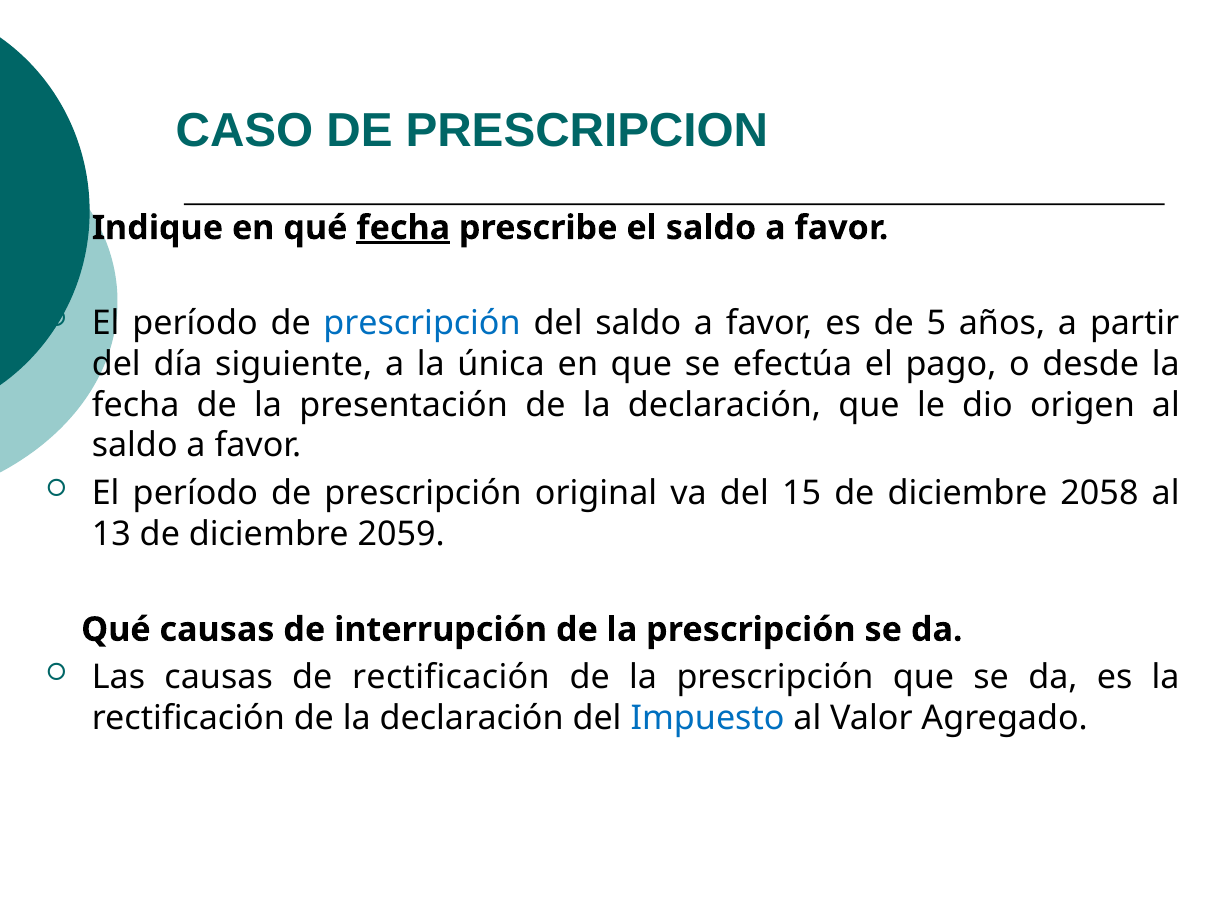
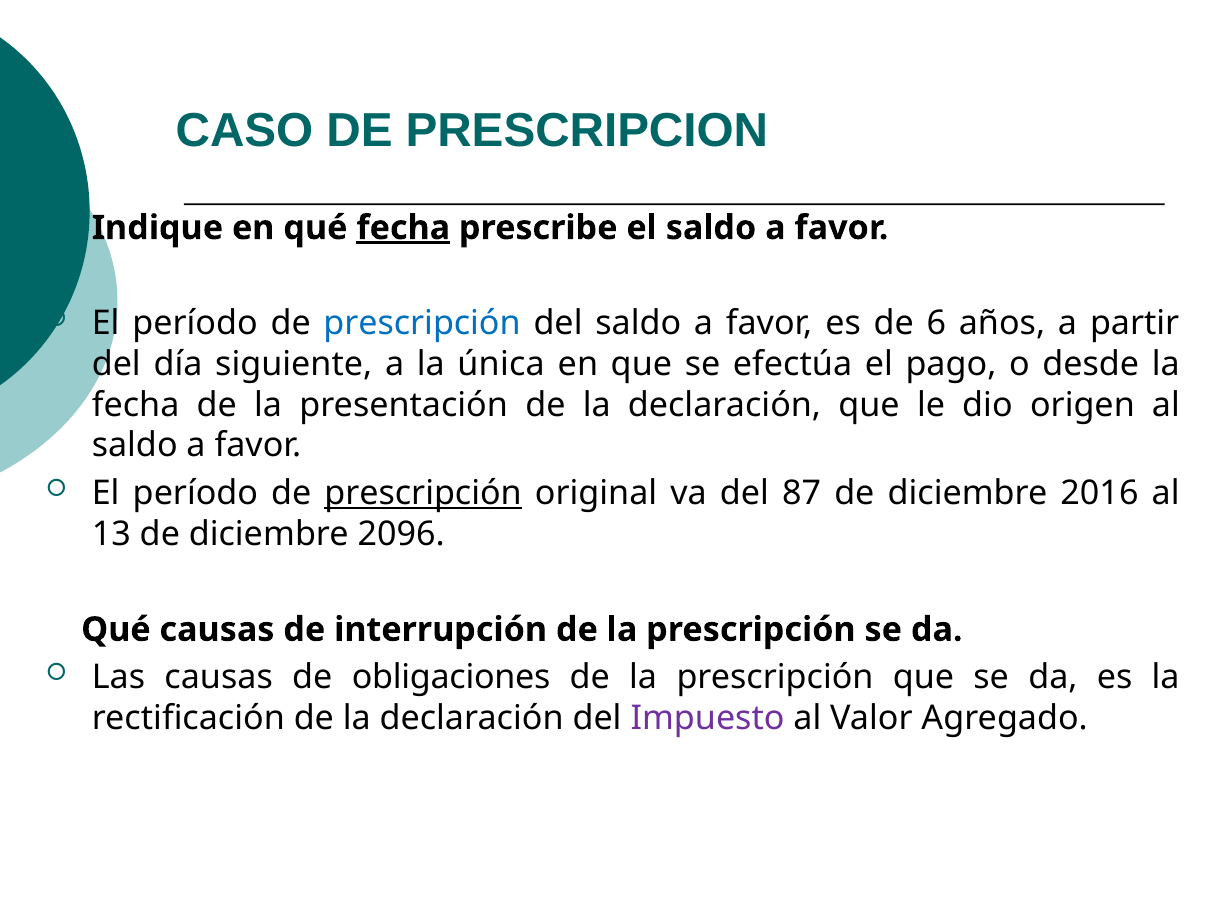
5: 5 -> 6 (936, 323)
prescripción underline: none -> present (423, 494)
15: 15 -> 87 (802, 494)
2058: 2058 -> 2016 (1099, 494)
2059: 2059 -> 2096 (401, 535)
de rectificación: rectificación -> obligaciones (451, 678)
Impuesto colour: blue -> purple (708, 719)
